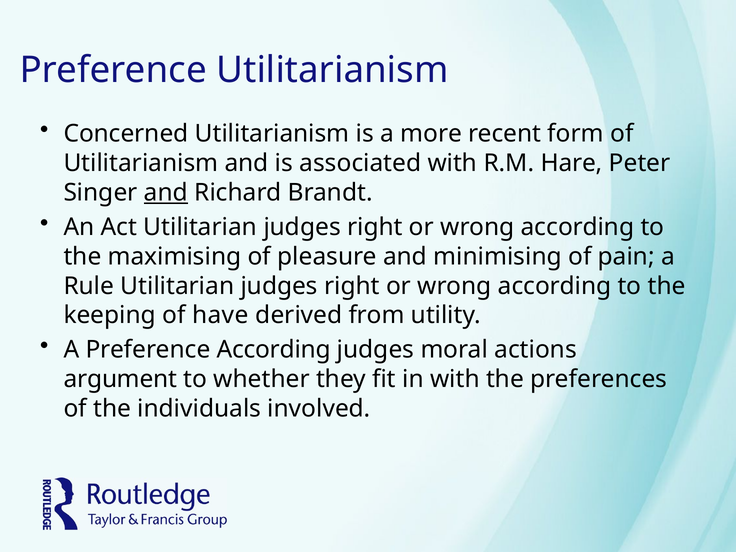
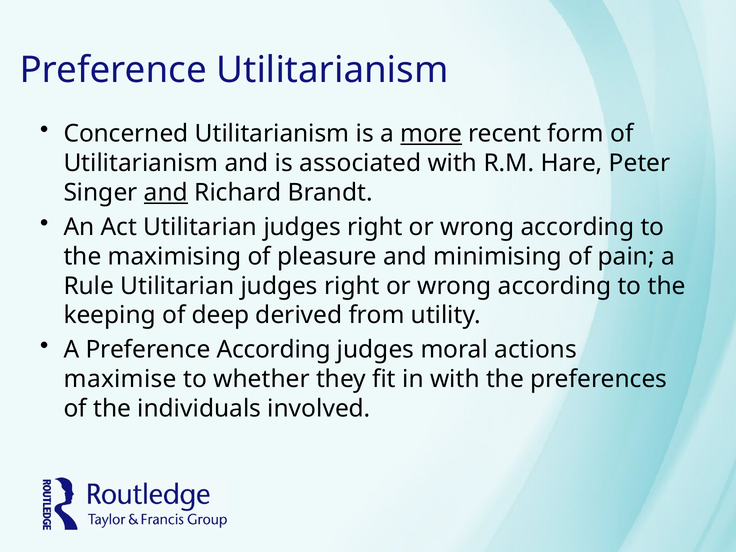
more underline: none -> present (431, 134)
have: have -> deep (221, 315)
argument: argument -> maximise (120, 379)
